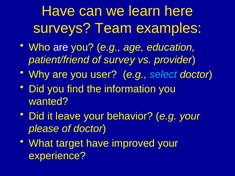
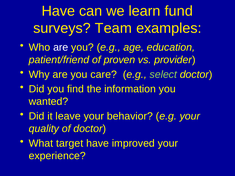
here: here -> fund (179, 11)
survey: survey -> proven (119, 60)
user: user -> care (104, 75)
select colour: light blue -> light green (163, 75)
please: please -> quality (44, 129)
